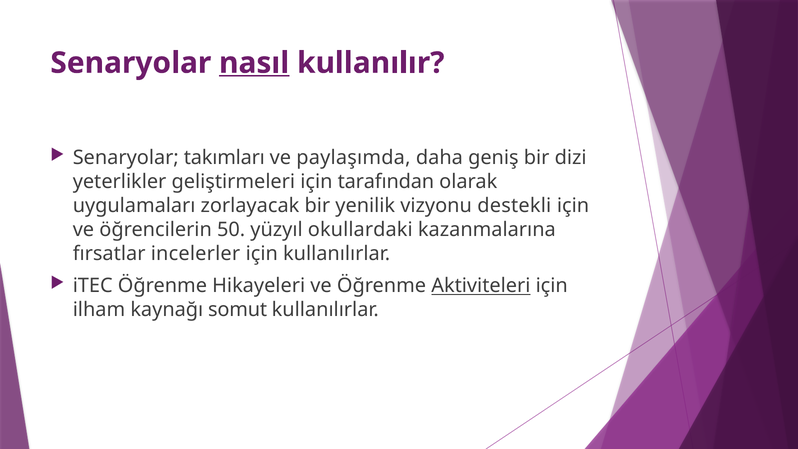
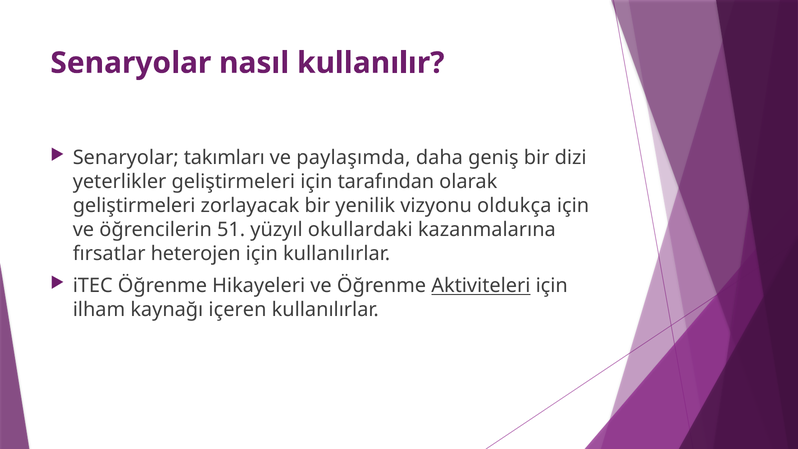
nasıl underline: present -> none (254, 63)
uygulamaları: uygulamaları -> geliştirmeleri (134, 206)
destekli: destekli -> oldukça (514, 206)
50: 50 -> 51 (231, 230)
incelerler: incelerler -> heterojen (196, 254)
somut: somut -> içeren (237, 310)
